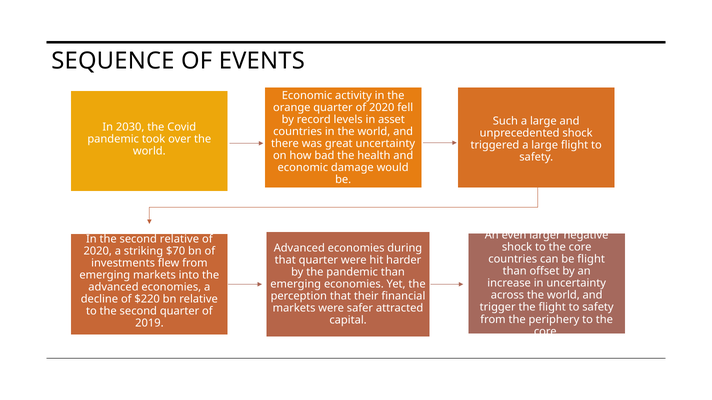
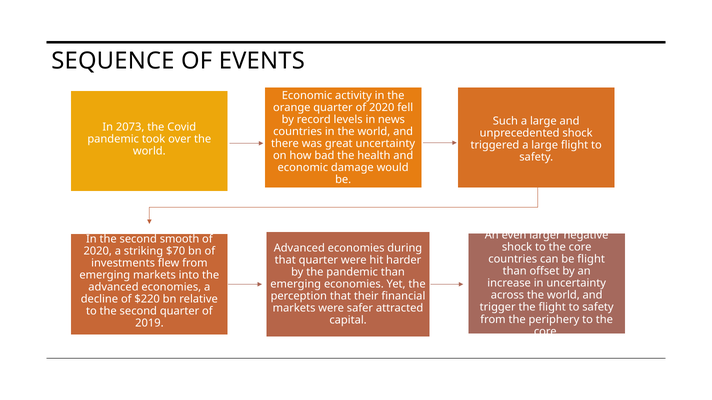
asset: asset -> news (391, 120)
2030: 2030 -> 2073 (130, 127)
second relative: relative -> smooth (180, 239)
